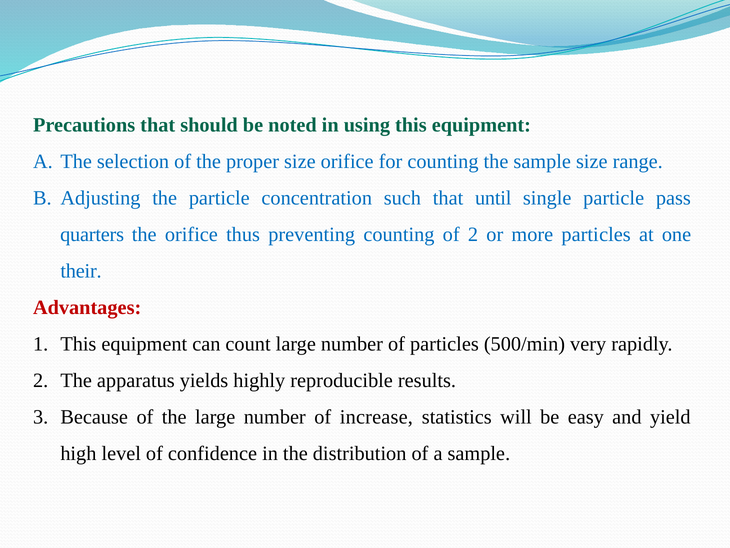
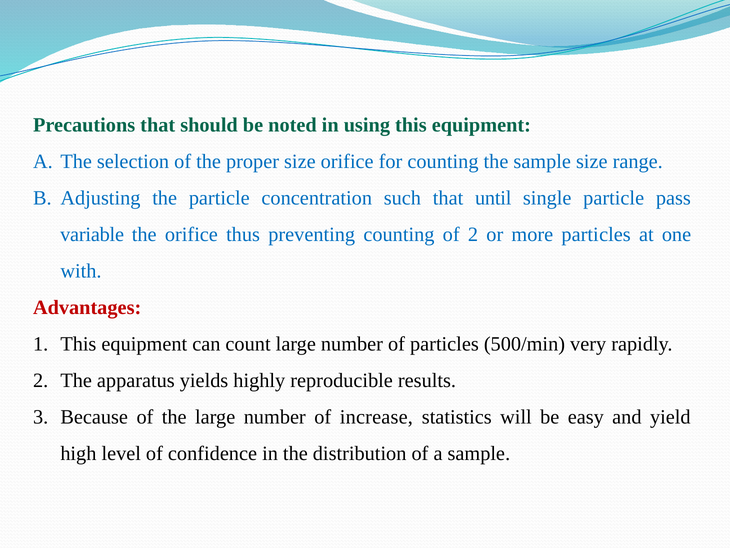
quarters: quarters -> variable (92, 234)
their: their -> with (81, 271)
